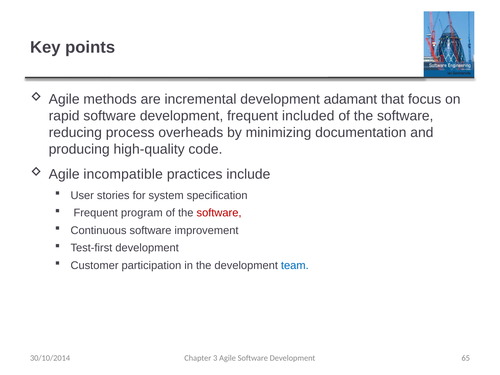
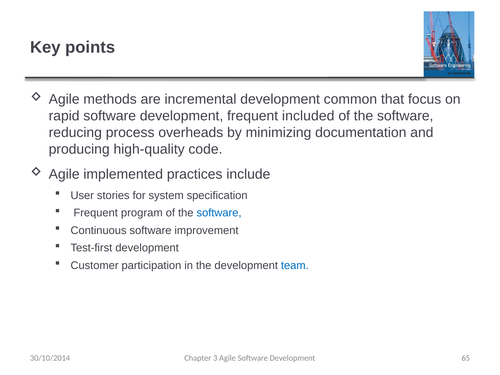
adamant: adamant -> common (350, 99)
incompatible: incompatible -> implemented (123, 174)
software colour: red -> blue (219, 213)
